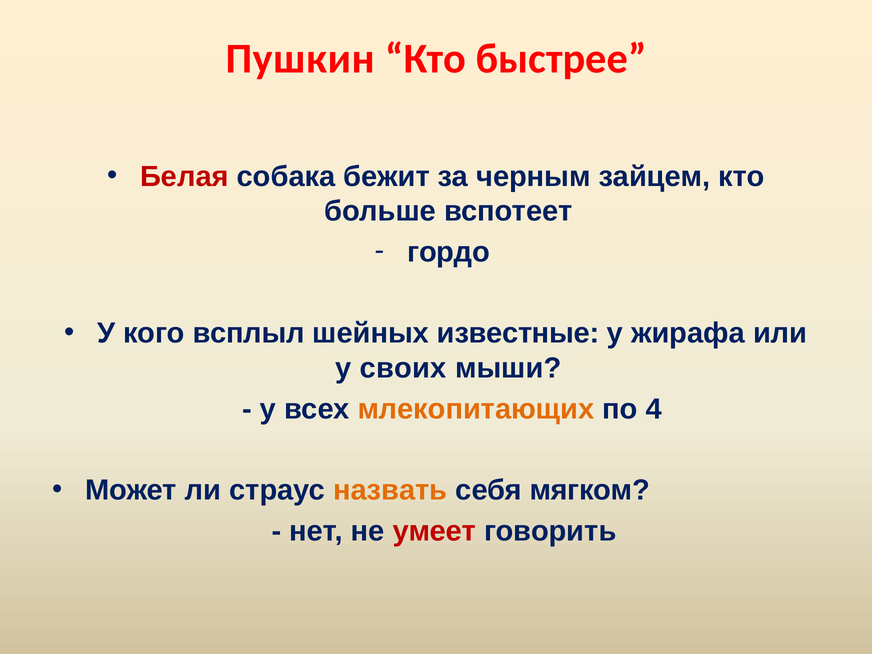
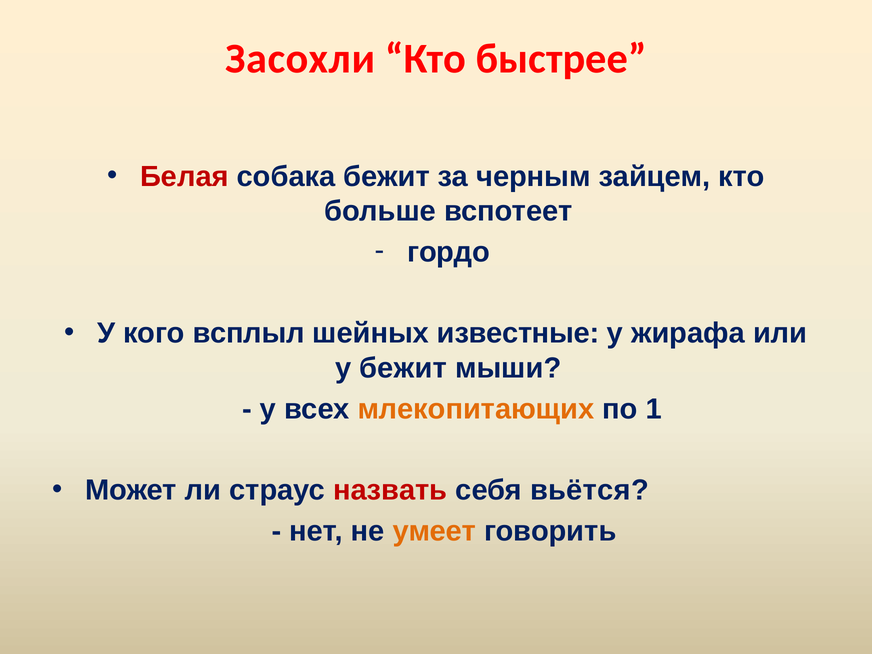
Пушкин: Пушкин -> Засохли (300, 59)
у своих: своих -> бежит (403, 368)
4: 4 -> 1 (654, 409)
назвать colour: orange -> red (390, 490)
мягком: мягком -> вьётся (589, 490)
умеет colour: red -> orange (434, 531)
